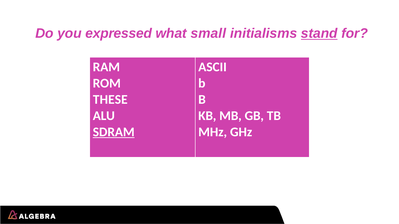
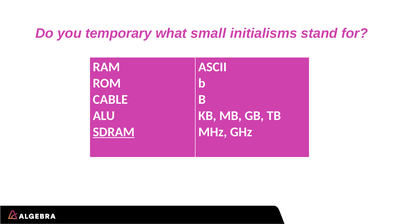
expressed: expressed -> temporary (119, 33)
stand underline: present -> none (319, 33)
THESE: THESE -> CABLE (110, 100)
